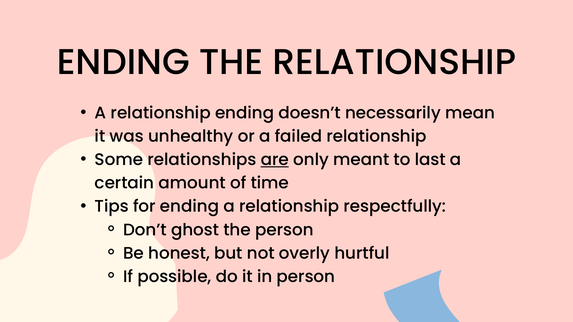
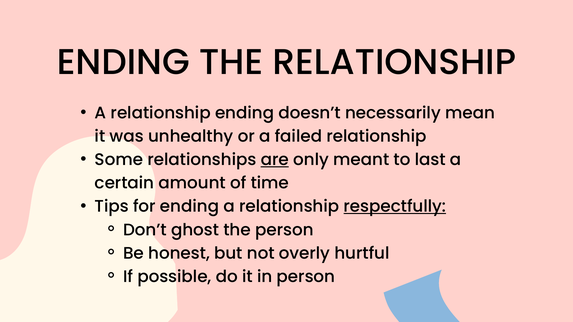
respectfully underline: none -> present (395, 207)
